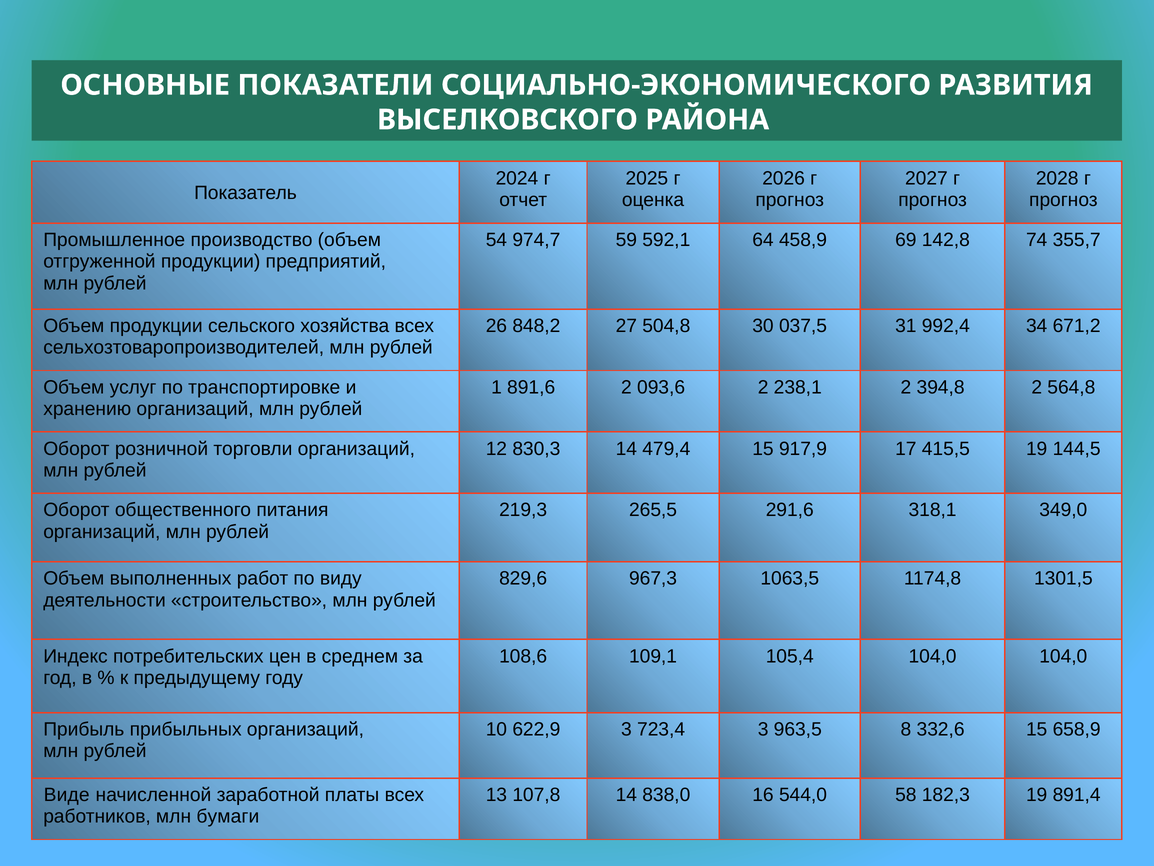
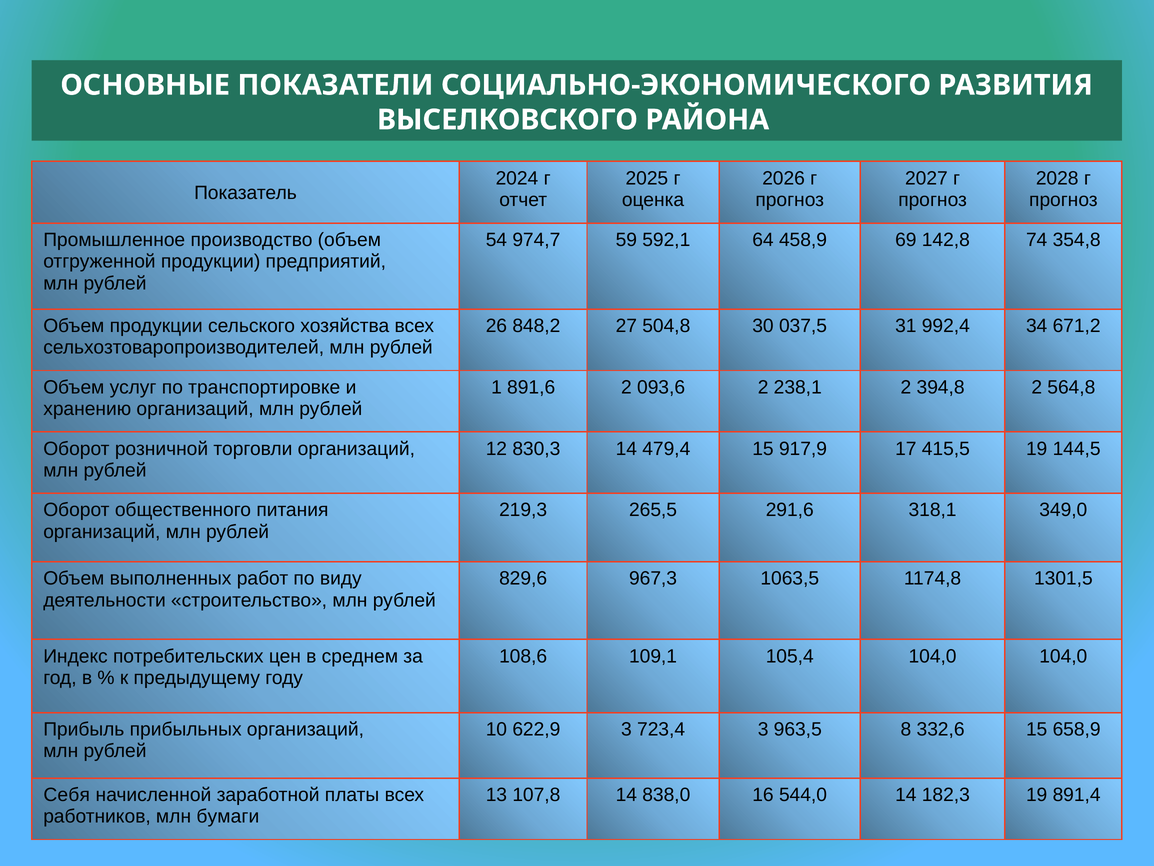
355,7: 355,7 -> 354,8 (1077, 240)
Виде: Виде -> Себя (67, 795)
544,0 58: 58 -> 14 (906, 795)
